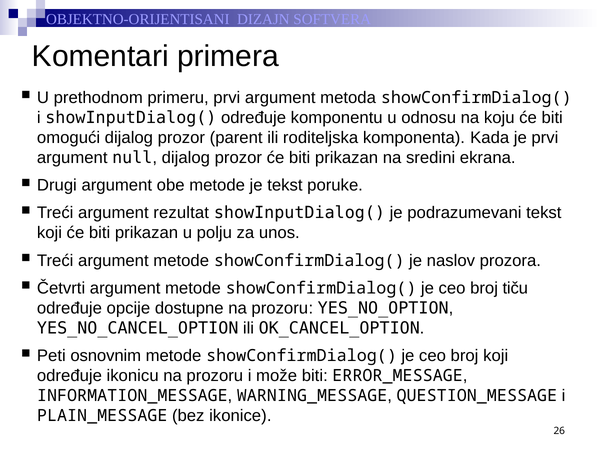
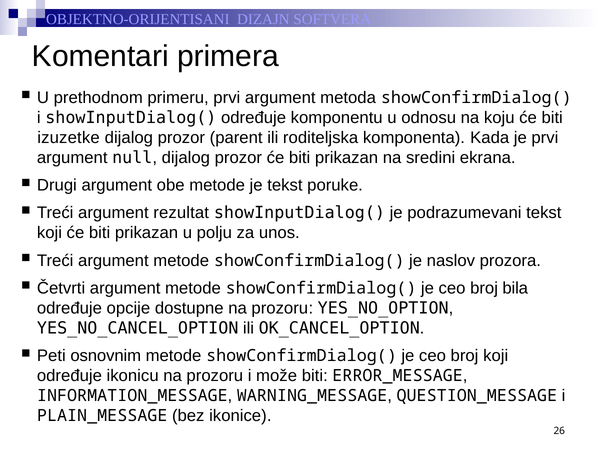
omogući: omogući -> izuzetke (68, 138)
tiču: tiču -> bila (515, 288)
